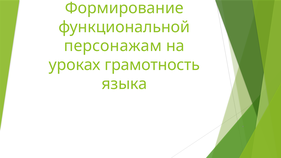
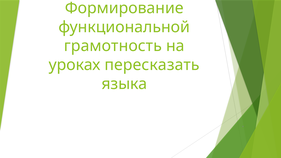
персонажам: персонажам -> грамотность (113, 46)
грамотность: грамотность -> пересказать (152, 65)
